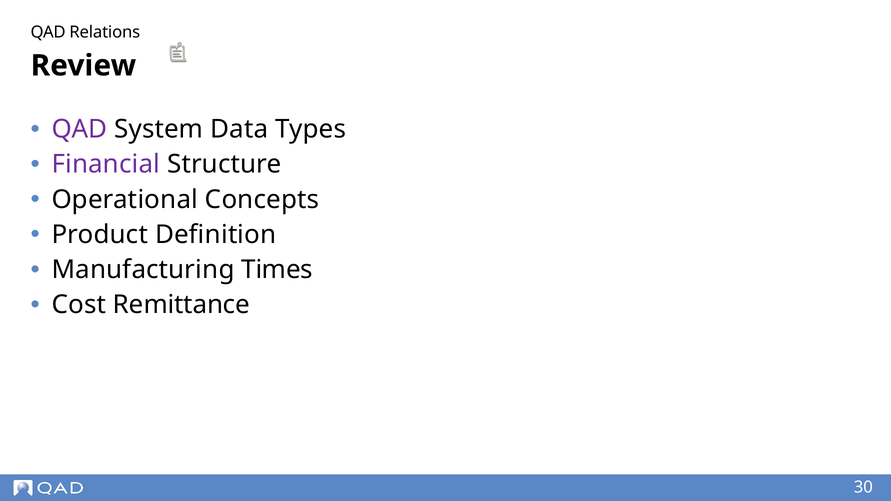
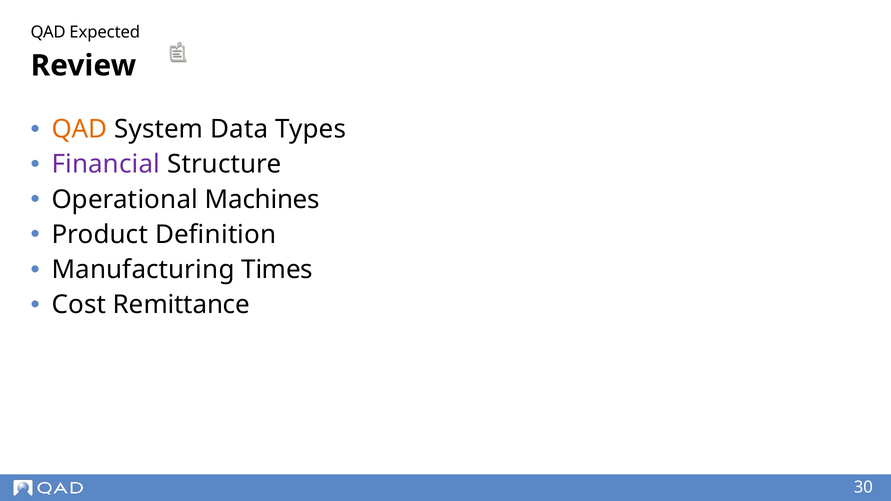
Relations: Relations -> Expected (105, 32)
QAD colour: purple -> orange (79, 129)
Concepts: Concepts -> Machines (262, 200)
